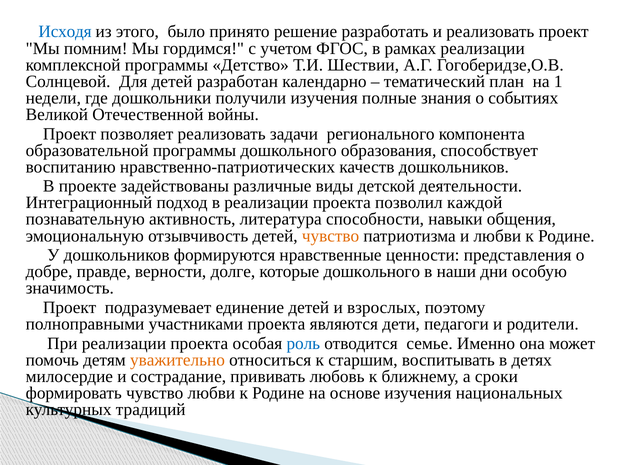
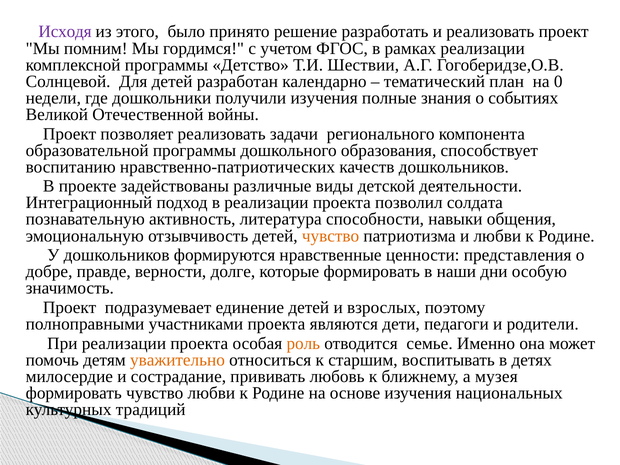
Исходя colour: blue -> purple (65, 32)
1: 1 -> 0 (558, 81)
каждой: каждой -> солдата (475, 203)
которые дошкольного: дошкольного -> формировать (372, 272)
роль colour: blue -> orange (303, 343)
сроки: сроки -> музея (496, 376)
